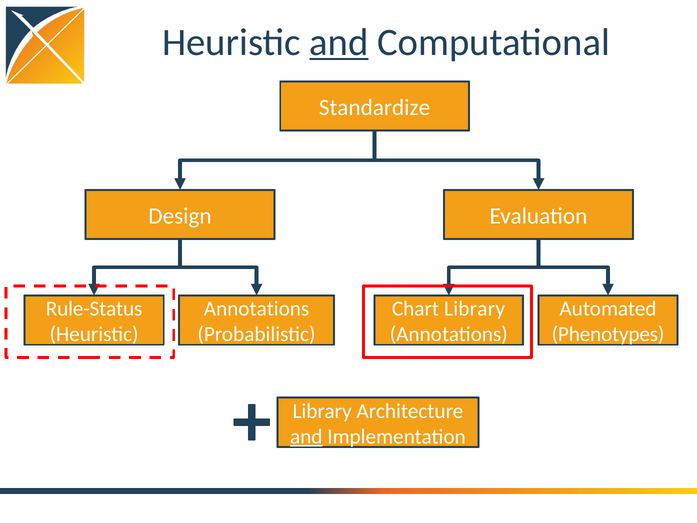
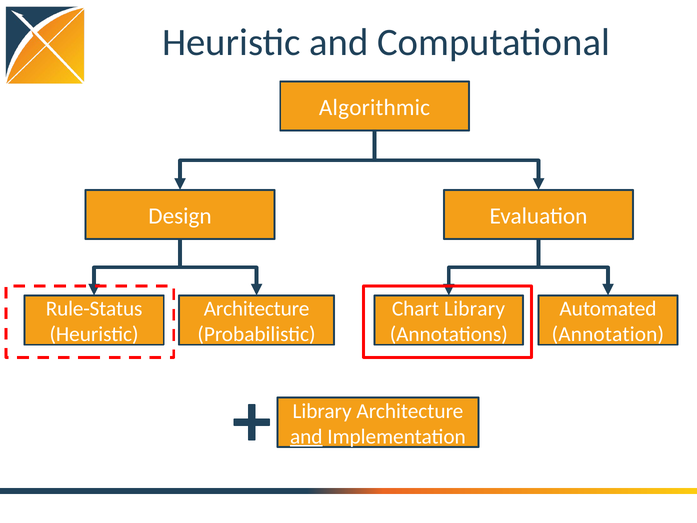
and underline: present -> none (339, 42)
Standardize: Standardize -> Algorithmic (374, 108)
Annotations: Annotations -> Architecture (257, 309)
Phenotypes: Phenotypes -> Annotation (608, 334)
